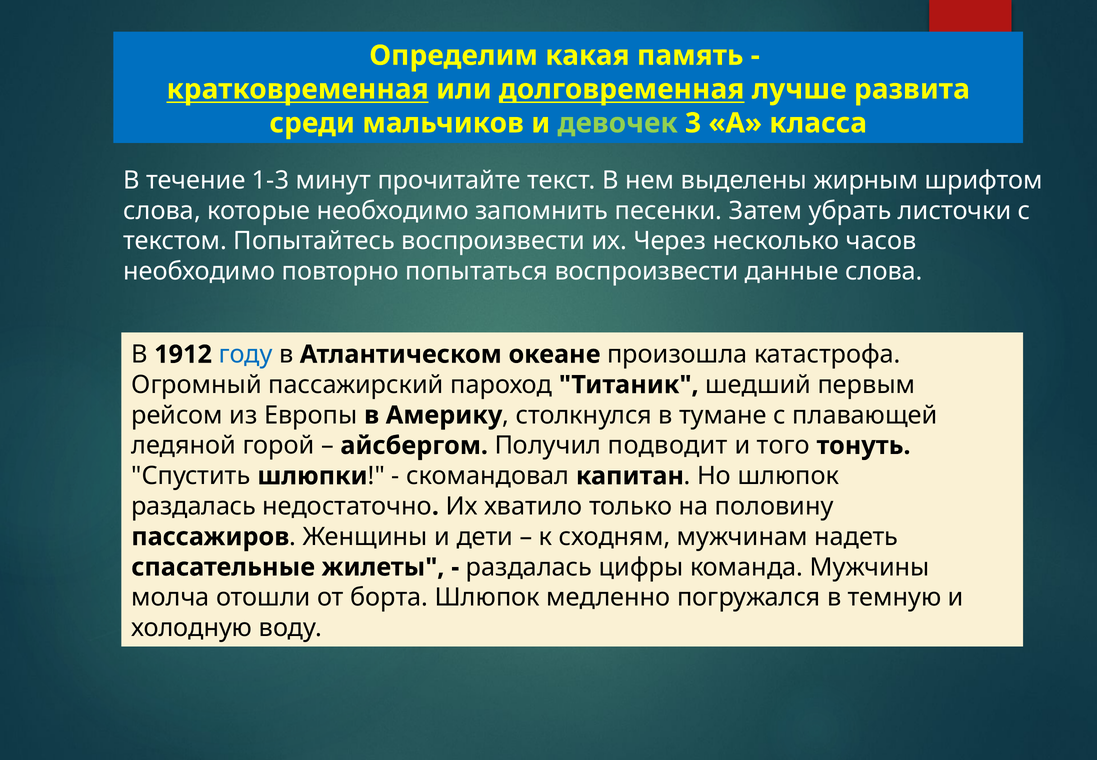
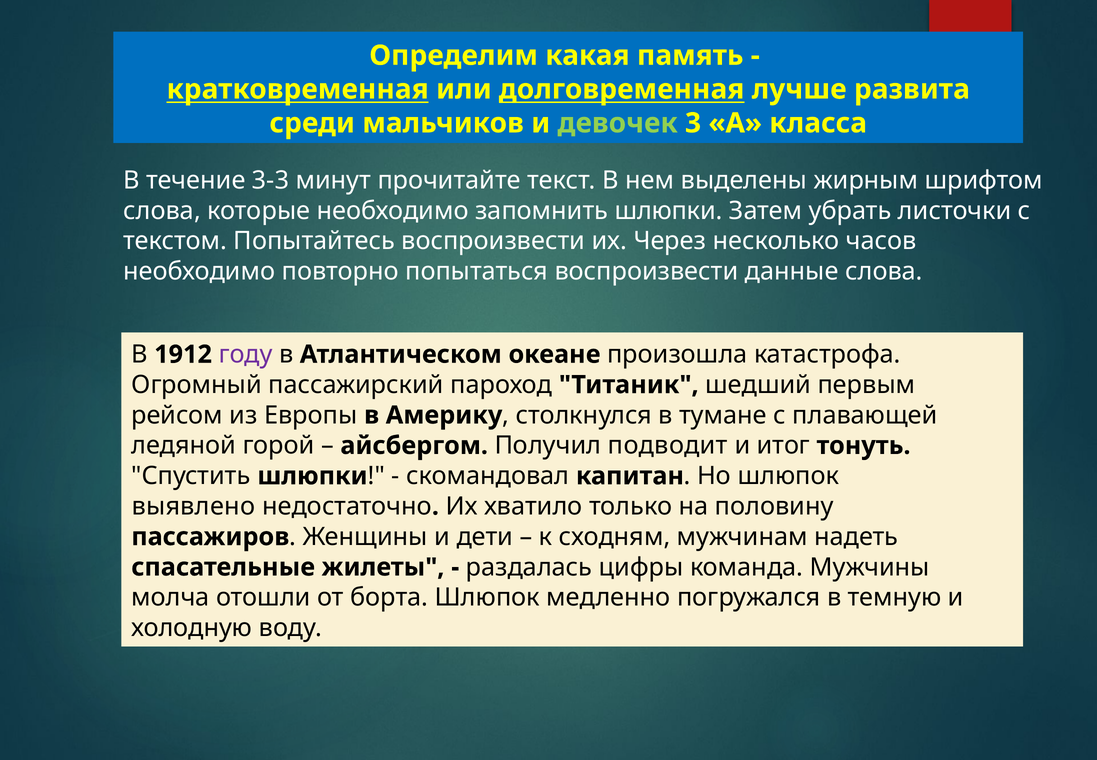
1-3: 1-3 -> 3-3 (271, 180)
запомнить песенки: песенки -> шлюпки (669, 211)
году colour: blue -> purple (246, 354)
того: того -> итог (783, 445)
раздалась: раздалась -> выявлено (193, 506)
